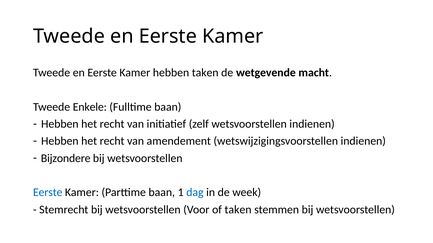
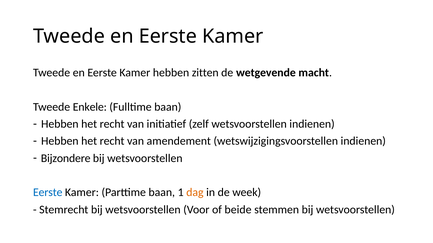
hebben taken: taken -> zitten (205, 73)
dag colour: blue -> orange (195, 193)
of taken: taken -> beide (238, 210)
